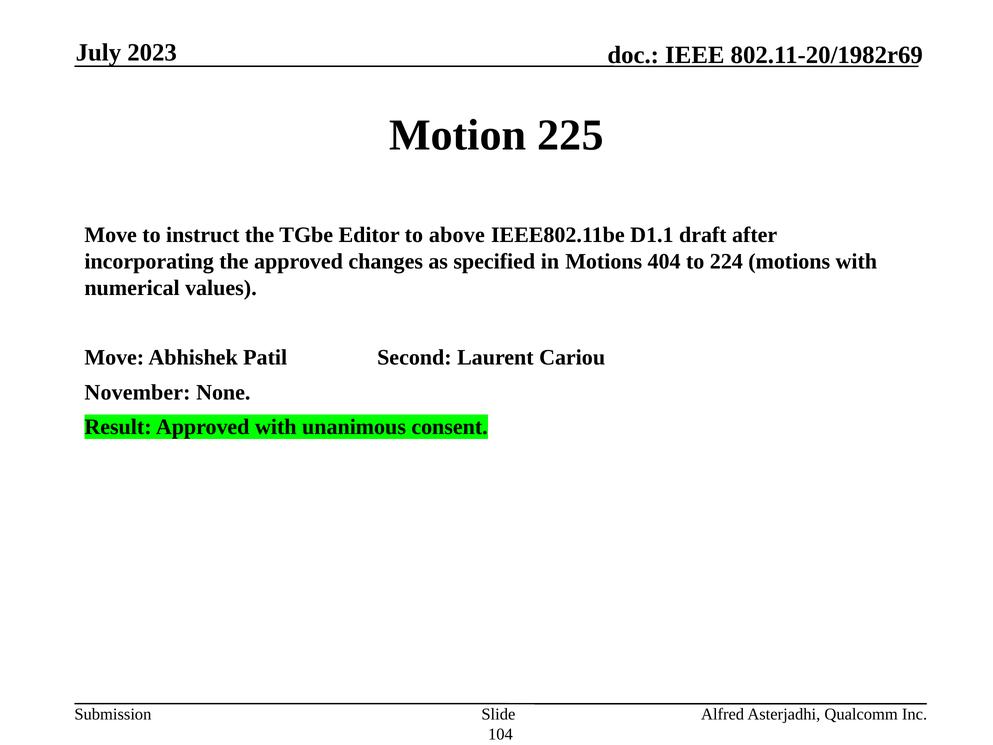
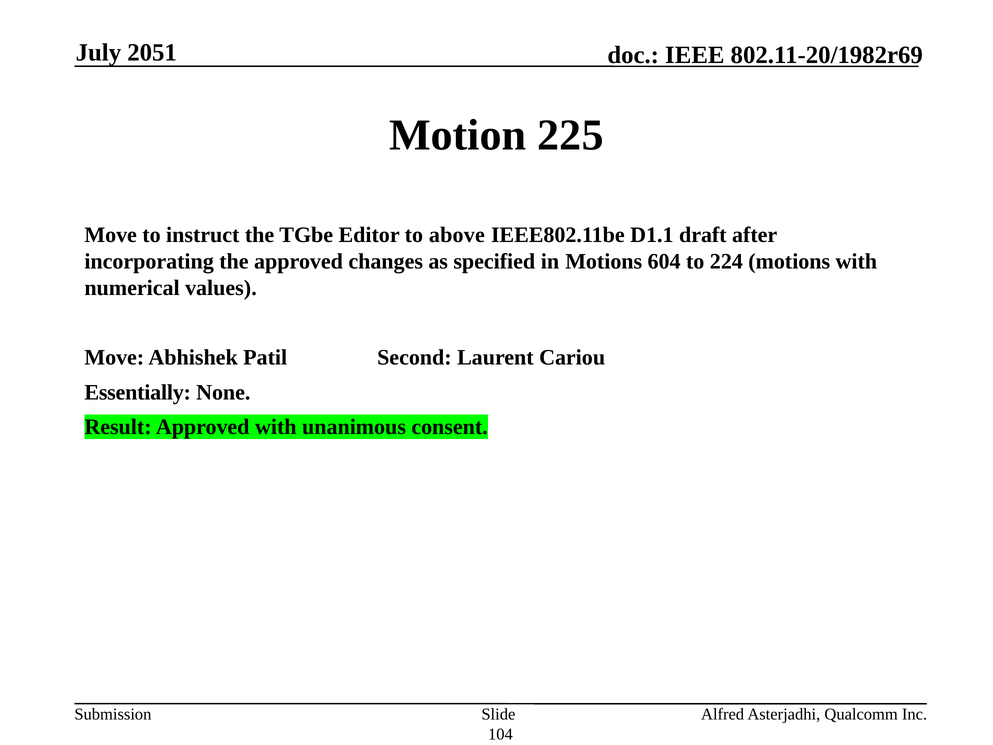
2023: 2023 -> 2051 (152, 53)
404: 404 -> 604 (664, 261)
November: November -> Essentially (138, 392)
